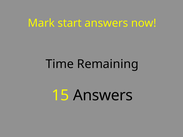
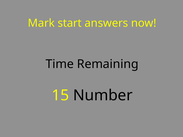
15 Answers: Answers -> Number (103, 95)
